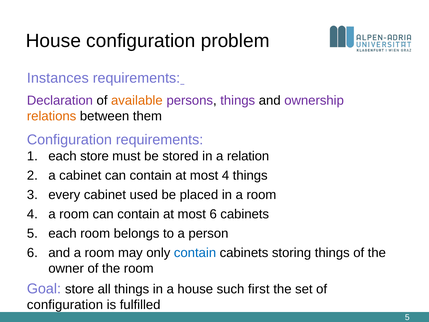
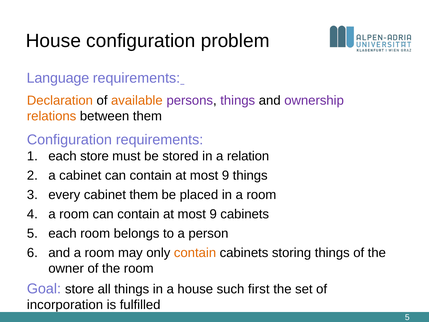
Instances: Instances -> Language (58, 78)
Declaration colour: purple -> orange (60, 100)
4: 4 -> 9 (226, 175)
cabinet used: used -> them (144, 195)
6: 6 -> 9 (213, 214)
contain colour: blue -> orange (195, 253)
configuration: configuration -> incorporation (65, 305)
